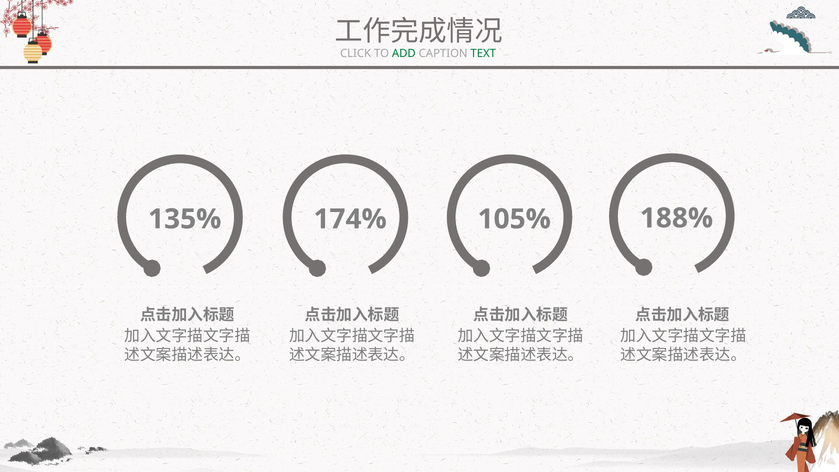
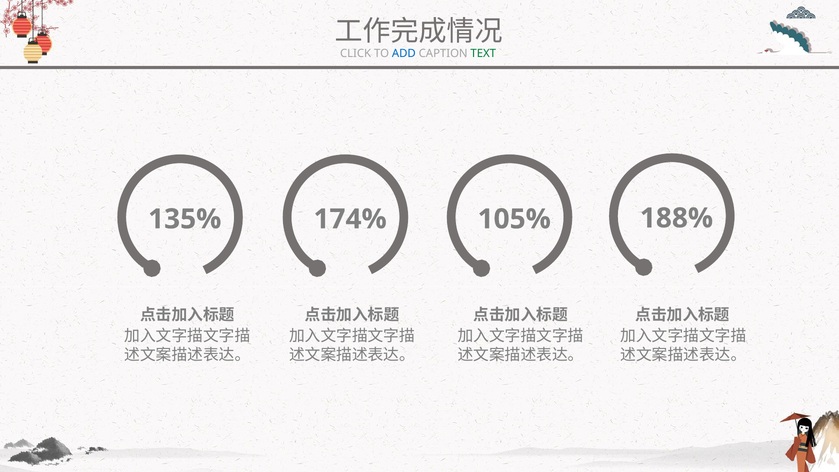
ADD colour: green -> blue (404, 54)
